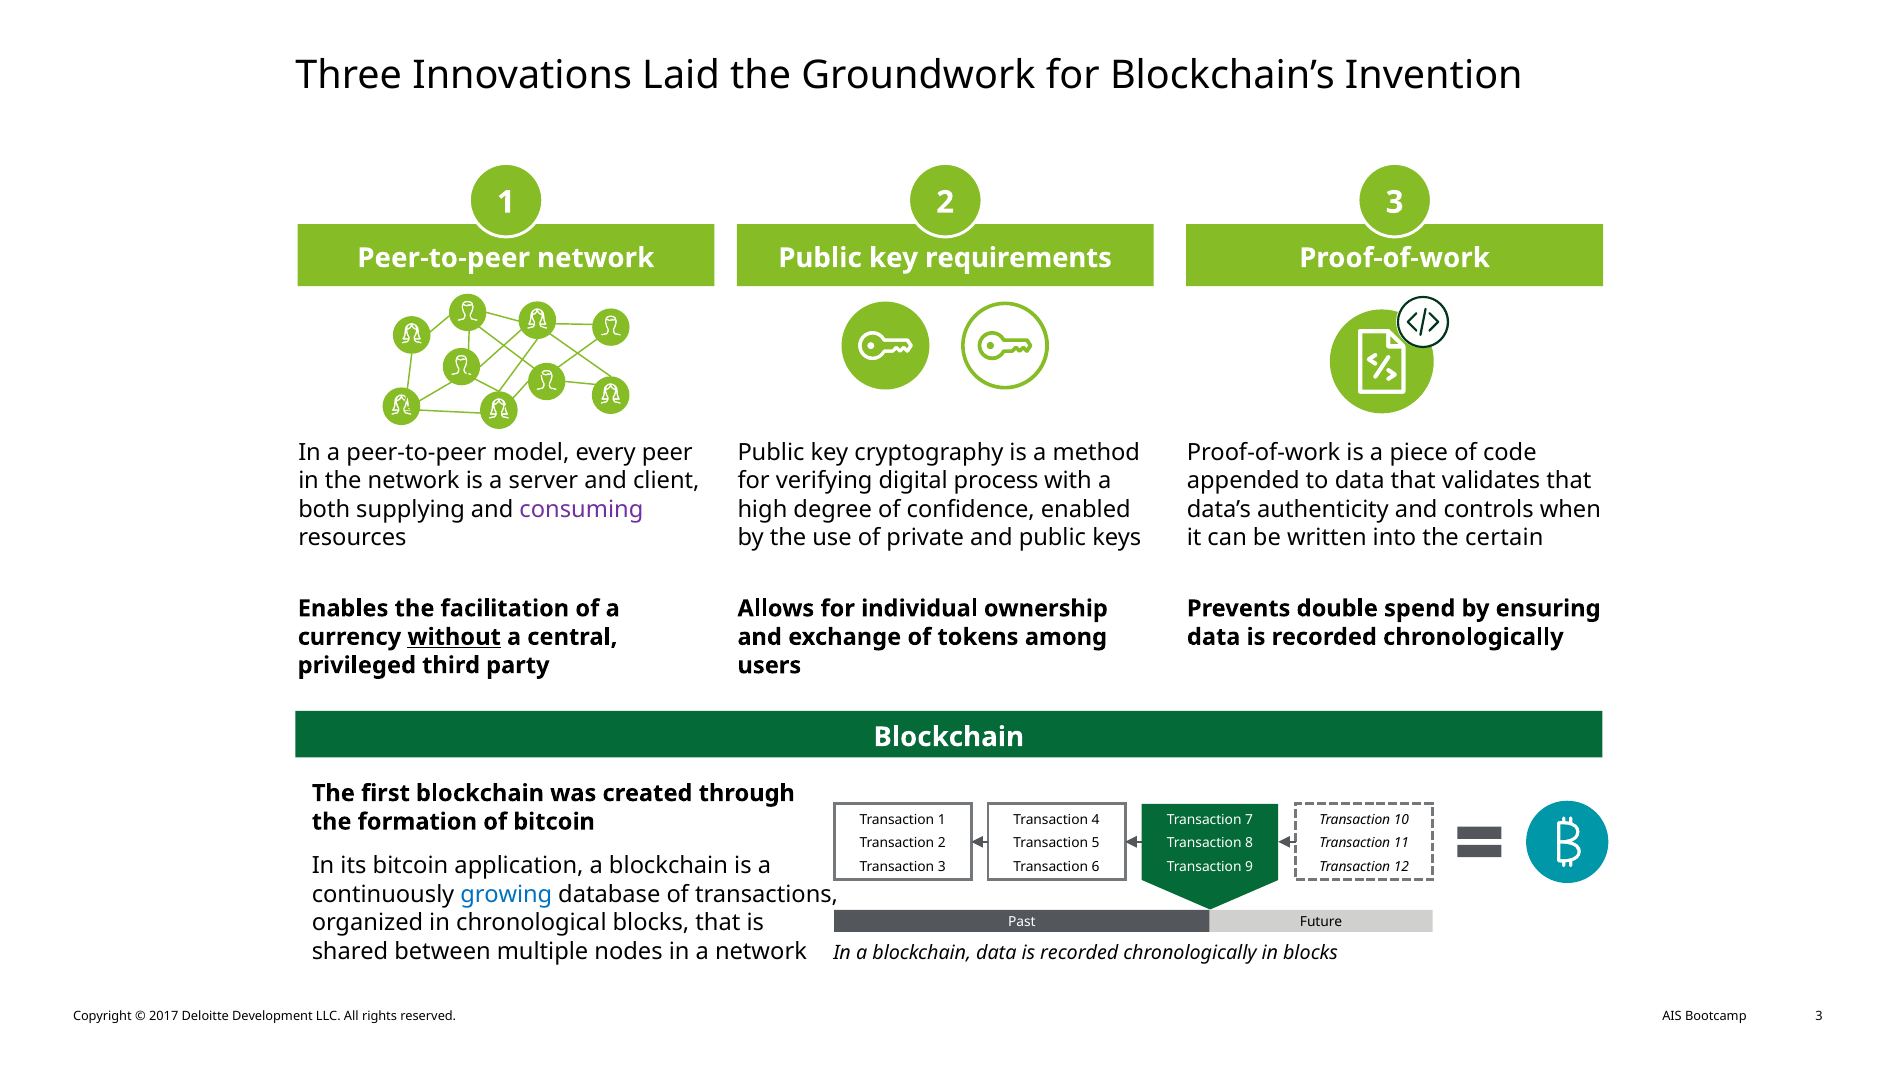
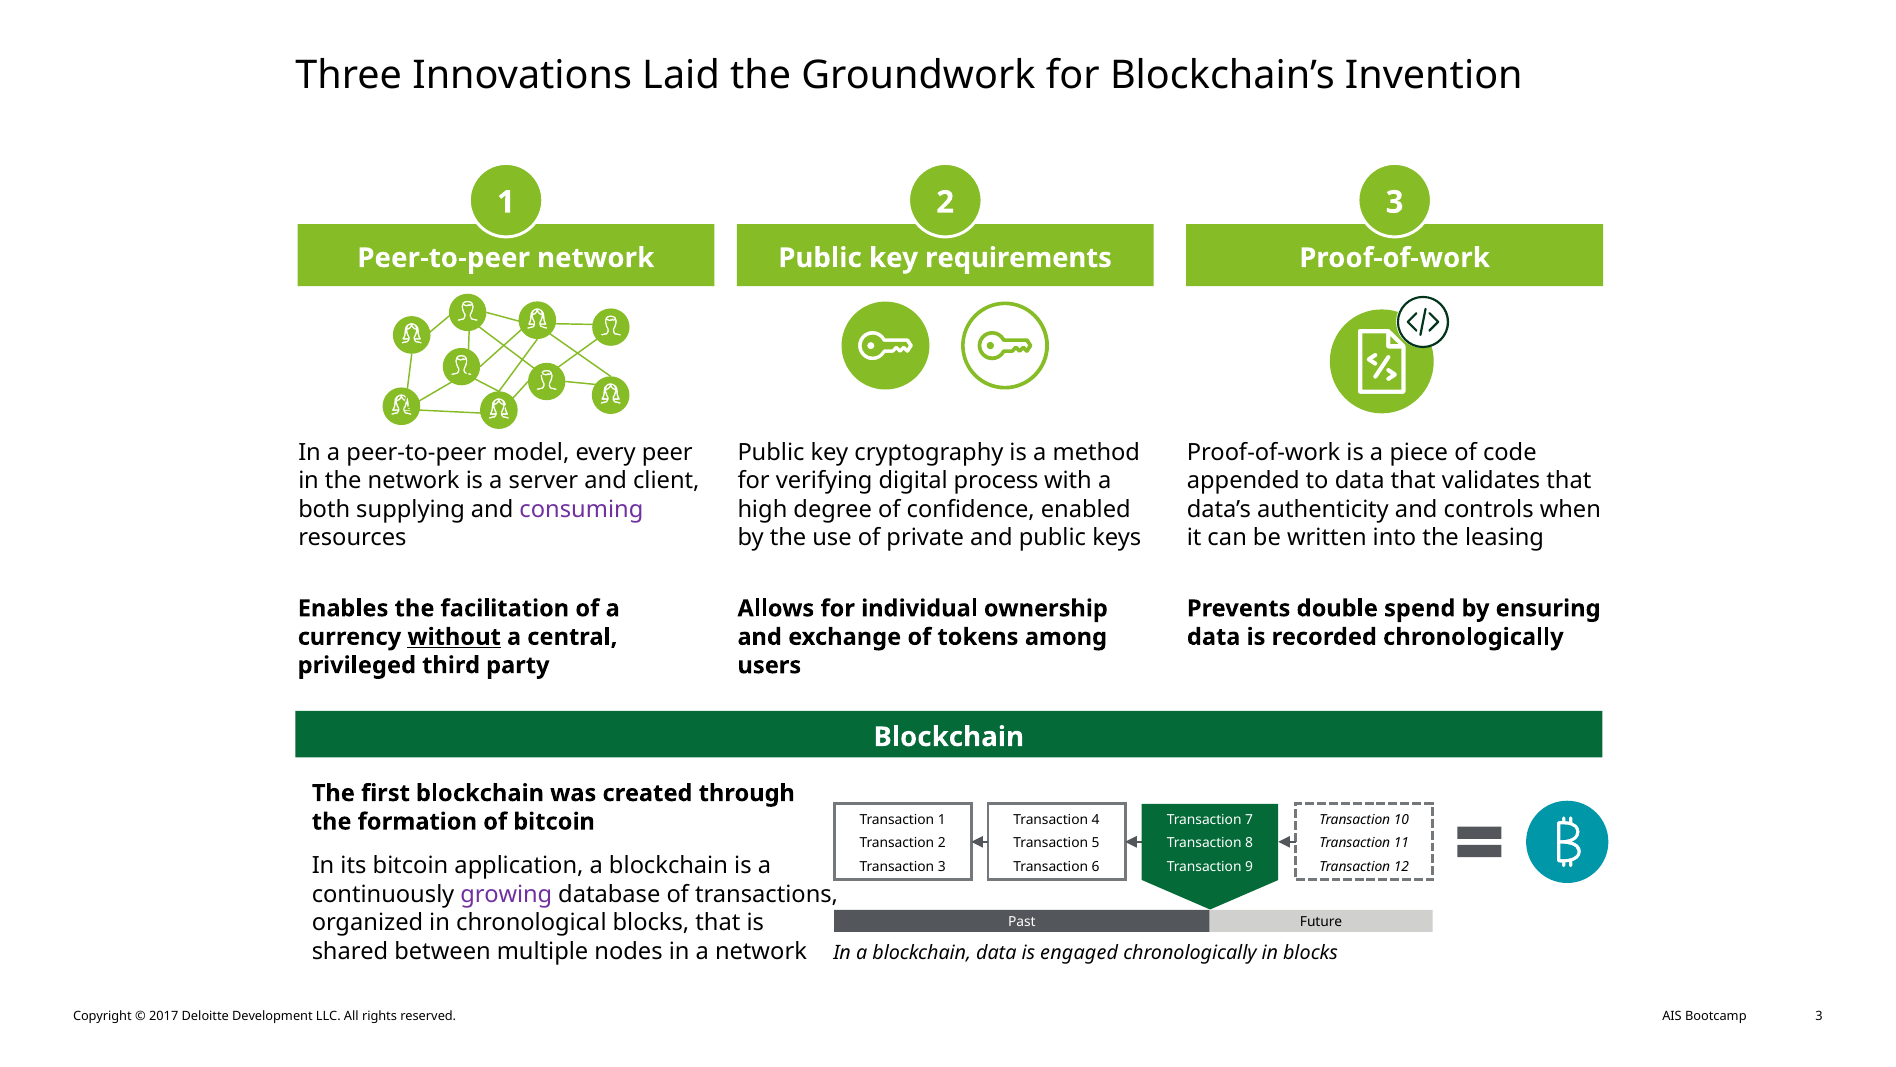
certain: certain -> leasing (1505, 538)
growing colour: blue -> purple (506, 894)
blockchain data is recorded: recorded -> engaged (1079, 953)
